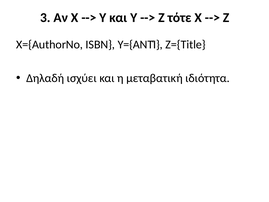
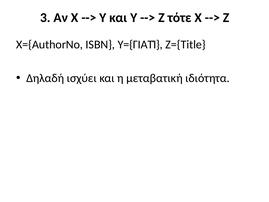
Y={ΑΝΤΊ: Y={ΑΝΤΊ -> Y={ΓΙΑΤΊ (140, 45)
